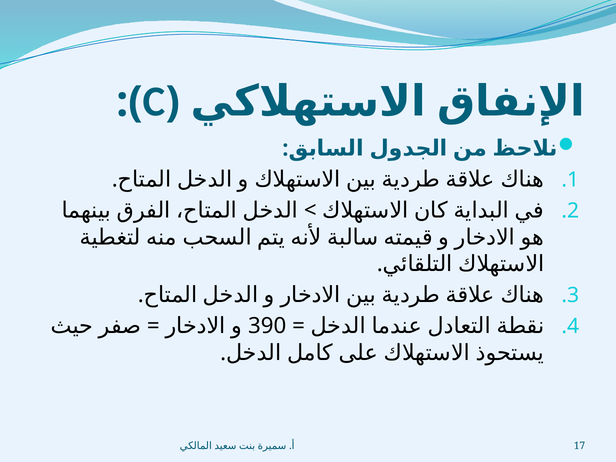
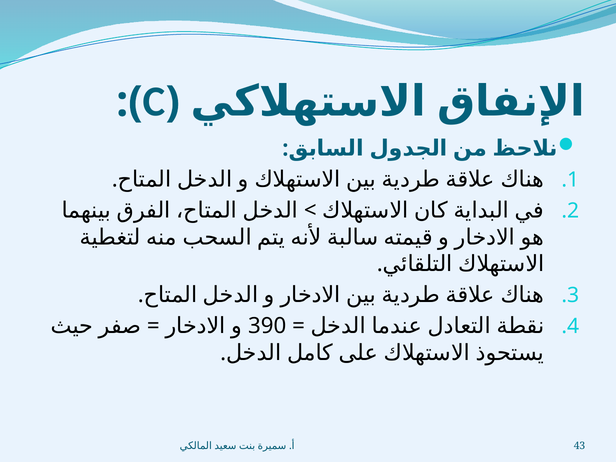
17: 17 -> 43 (580, 446)
